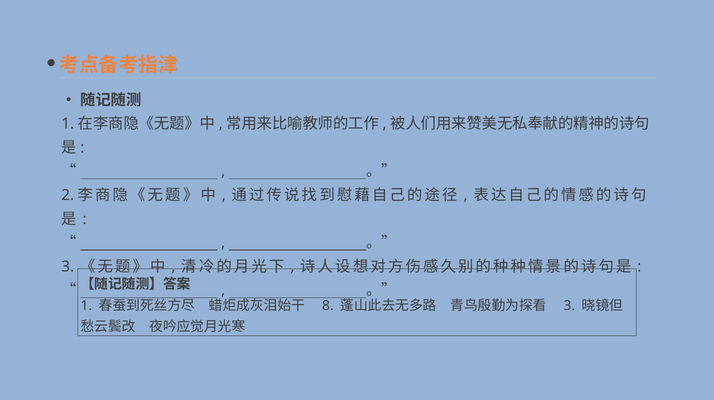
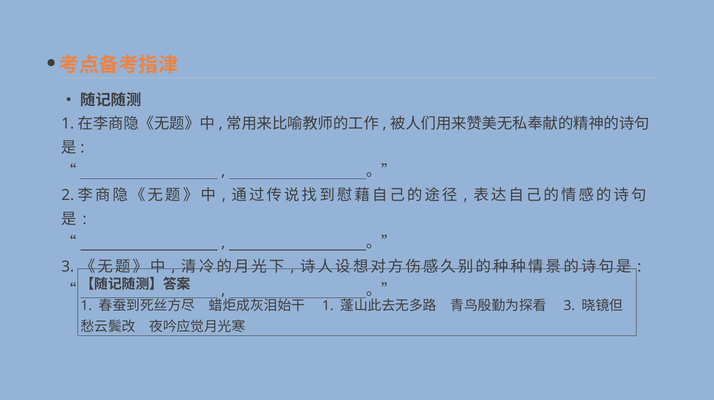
8: 8 -> 1 (328, 306)
